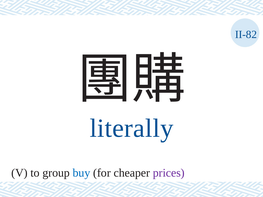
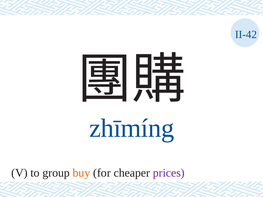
II-82: II-82 -> II-42 (246, 34)
literally: literally -> zhīmíng (132, 128)
buy colour: blue -> orange (81, 173)
